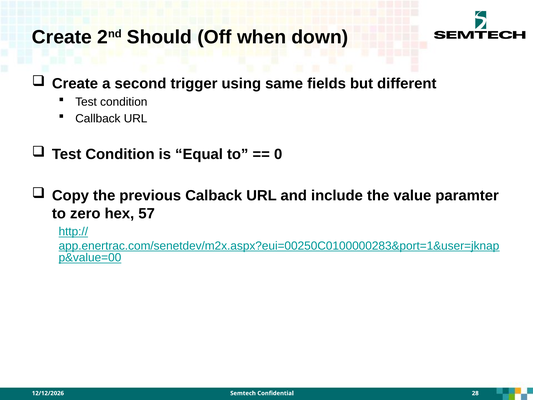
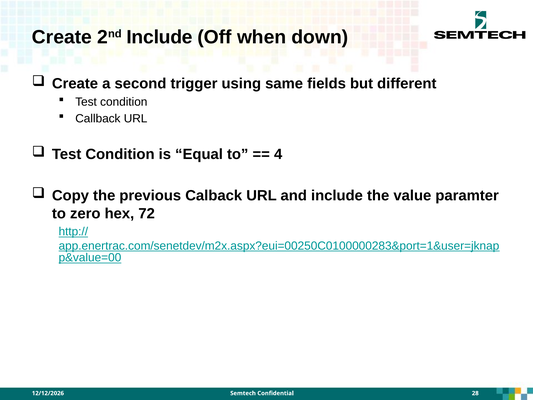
2nd Should: Should -> Include (160, 37)
0: 0 -> 4 (278, 154)
57: 57 -> 72 (147, 213)
